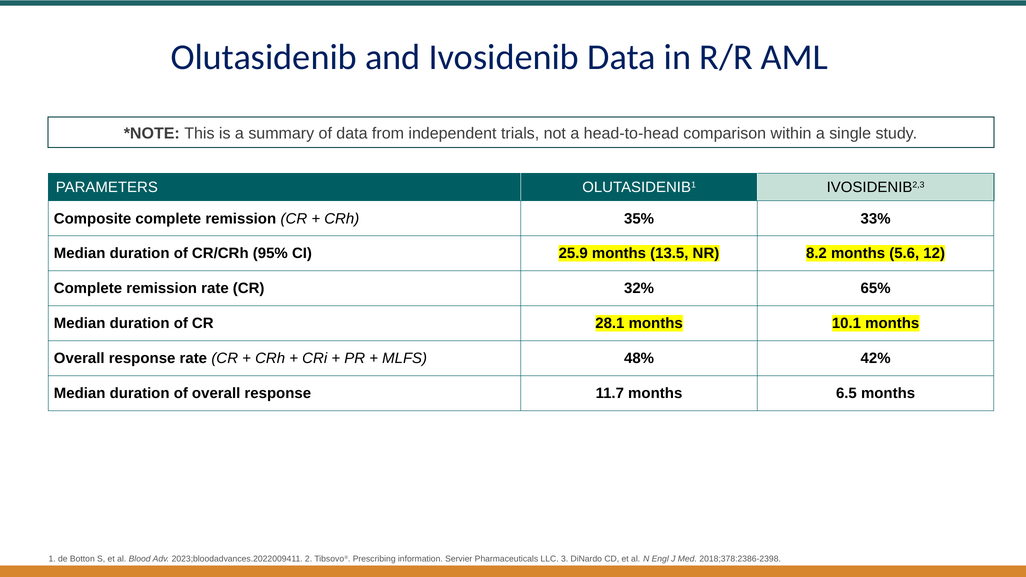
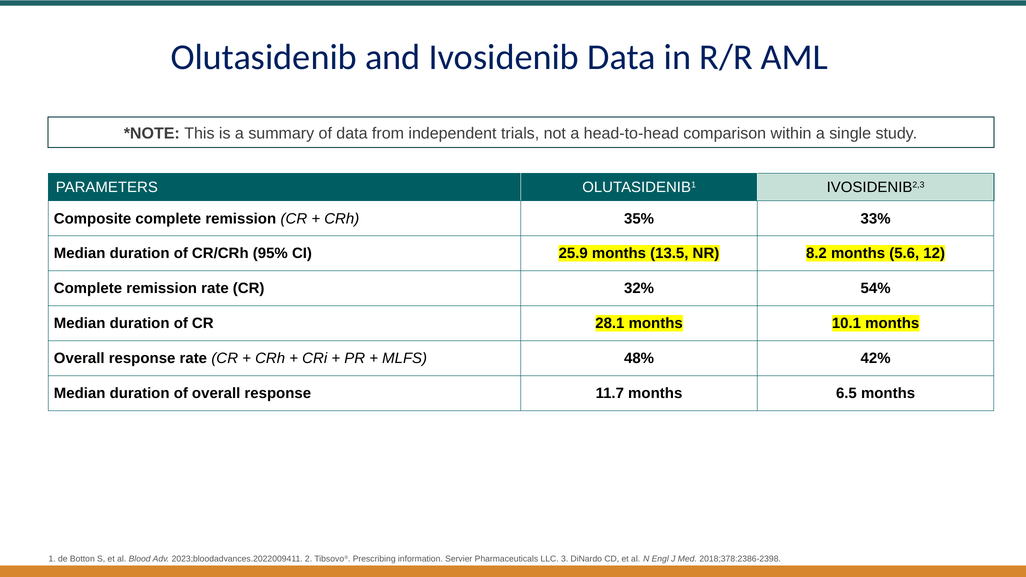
65%: 65% -> 54% (876, 289)
